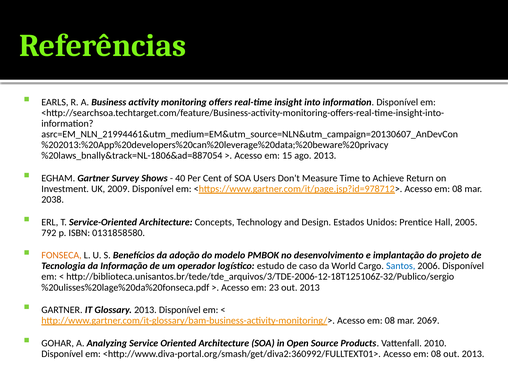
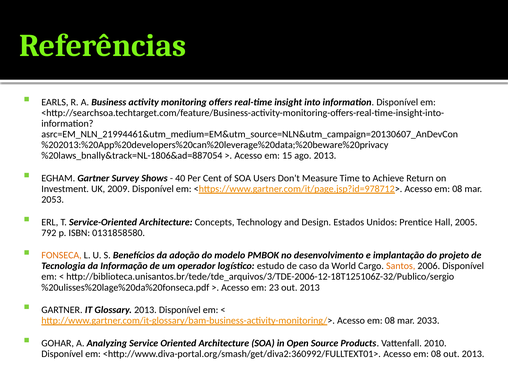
2038: 2038 -> 2053 (53, 200)
Santos colour: blue -> orange (401, 266)
2069: 2069 -> 2033 (428, 321)
